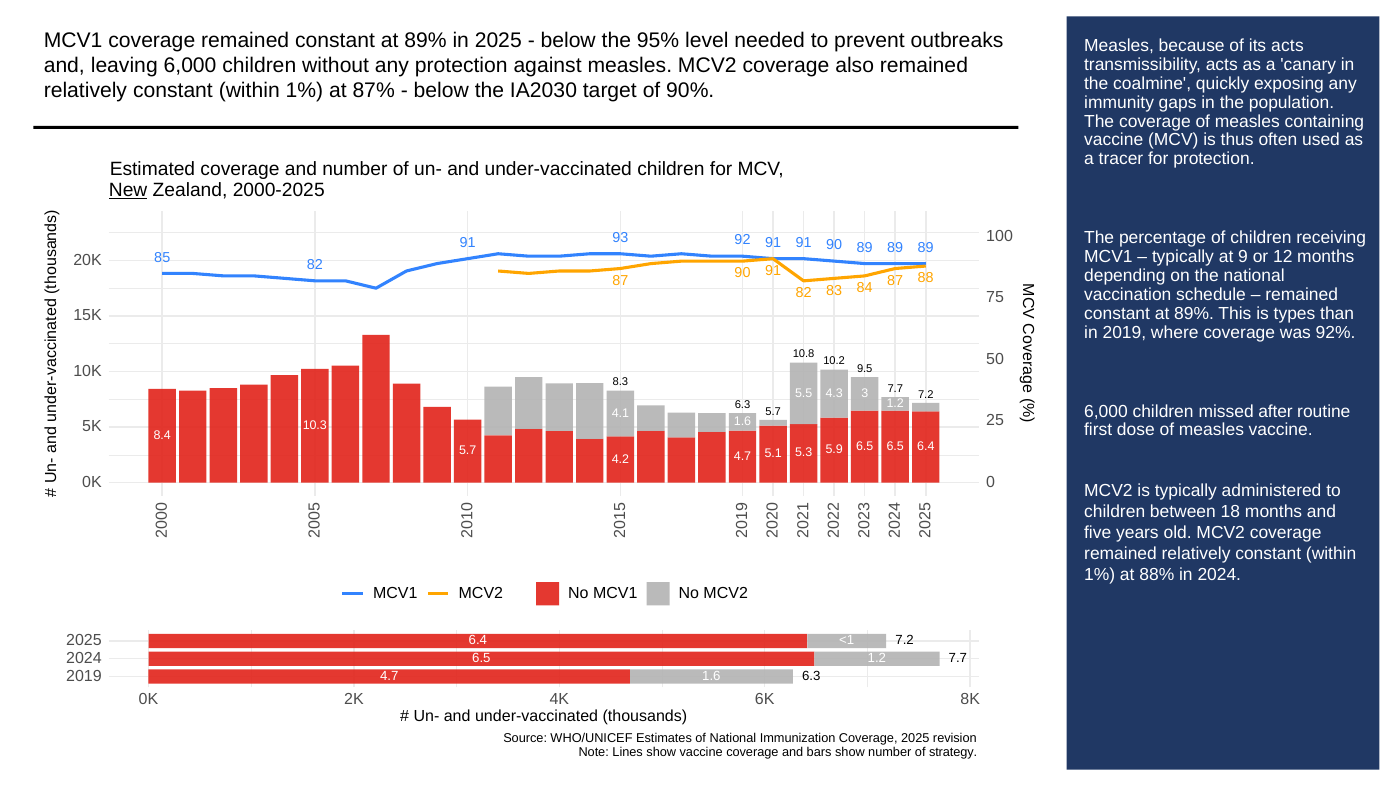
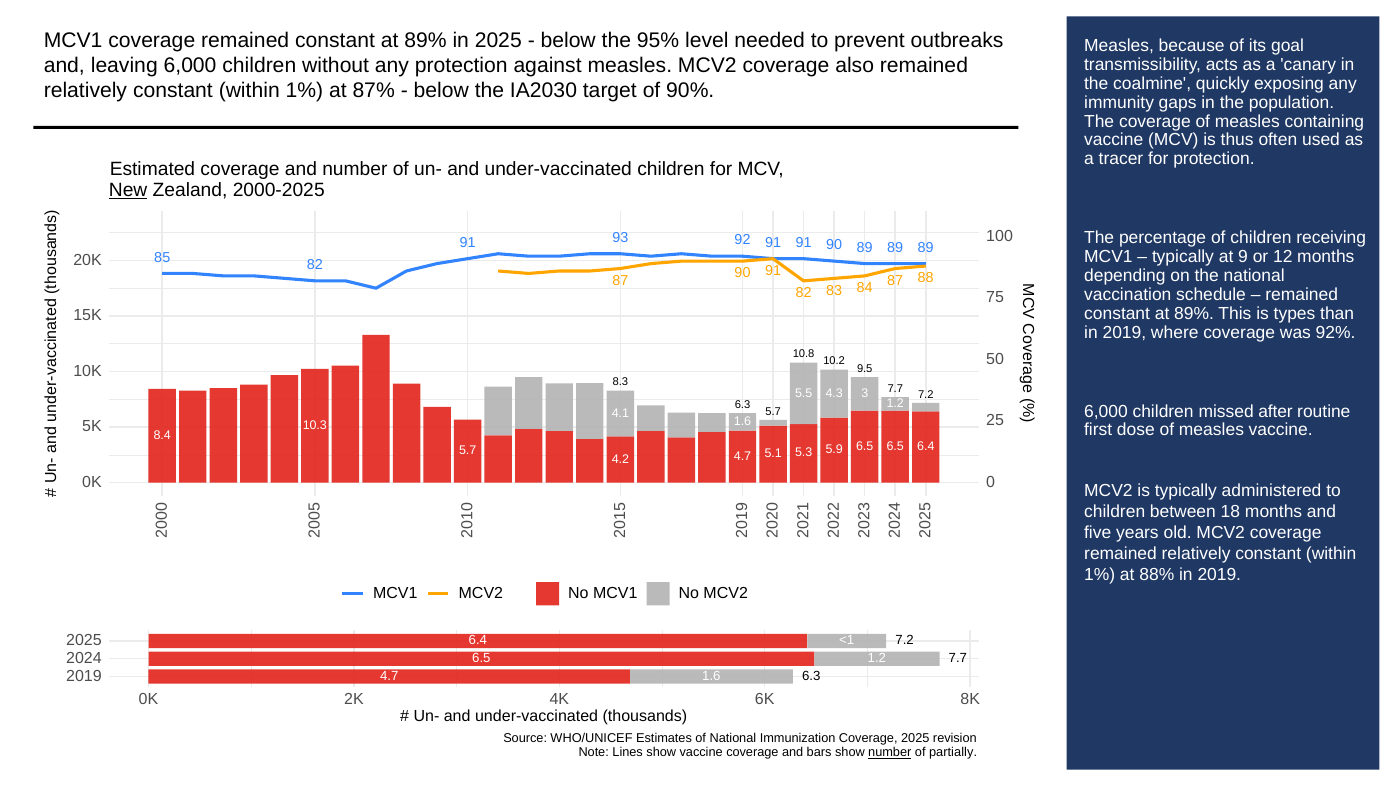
its acts: acts -> goal (1288, 46)
88% in 2024: 2024 -> 2019 (1219, 575)
number underline: none -> present (890, 752)
strategy: strategy -> partially (953, 752)
